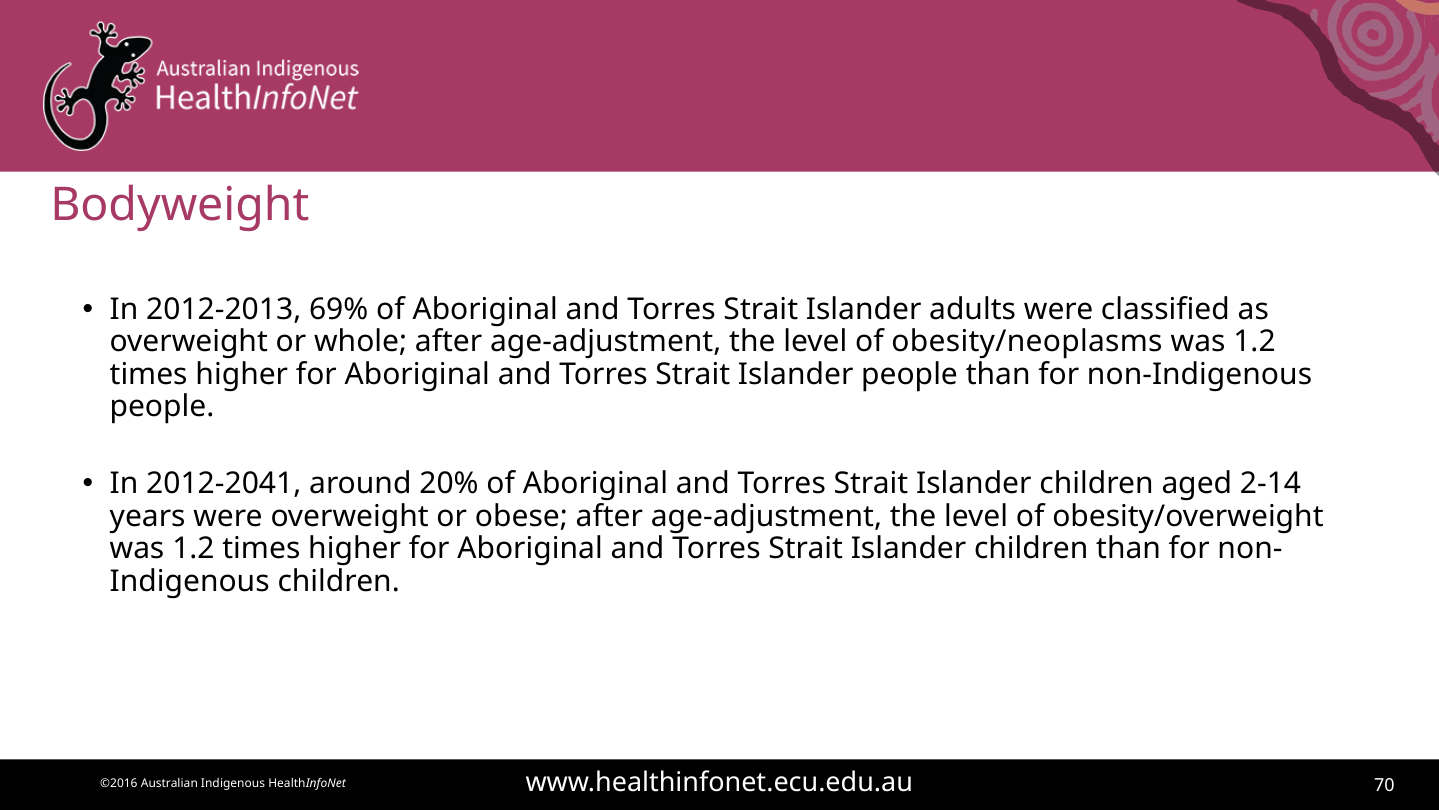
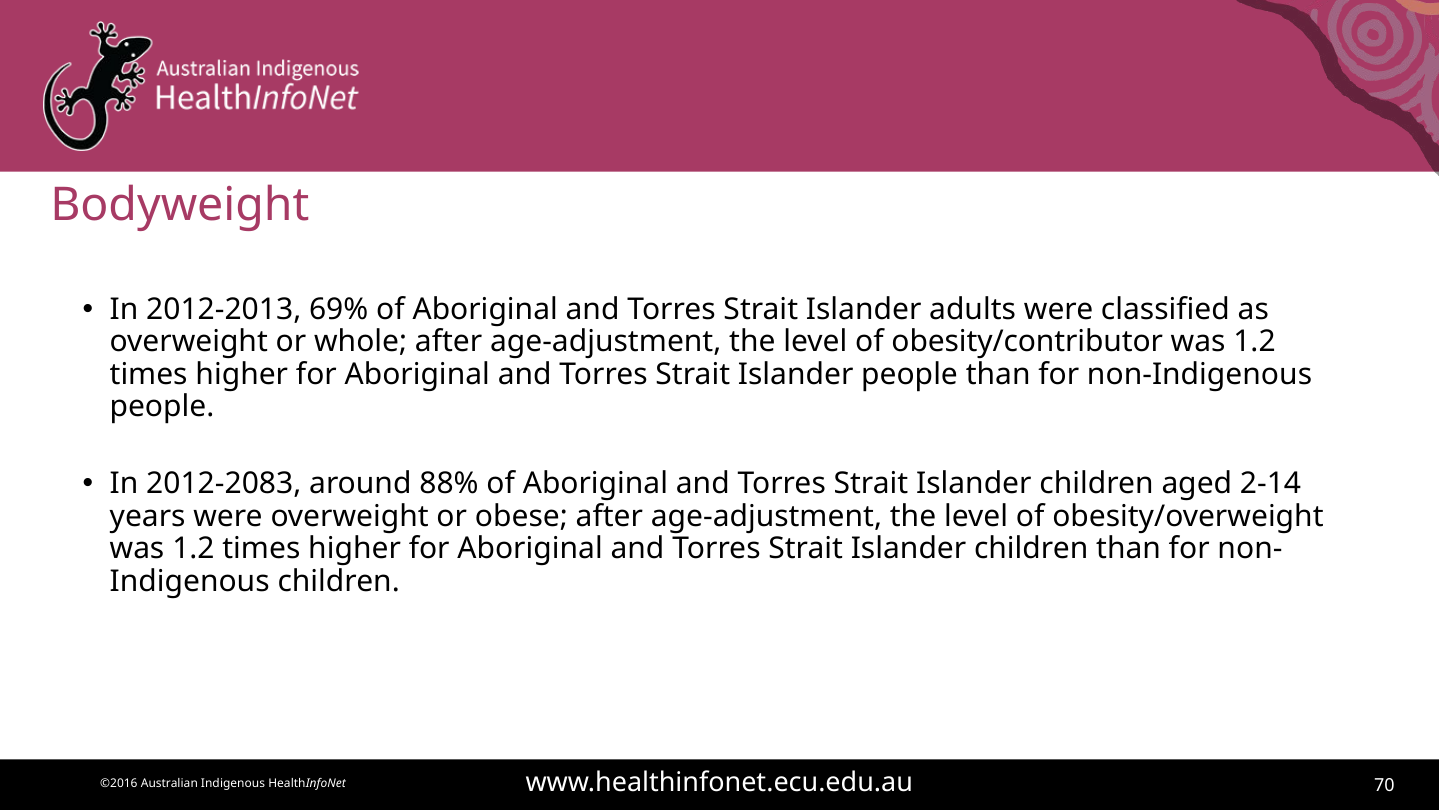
obesity/neoplasms: obesity/neoplasms -> obesity/contributor (1027, 342)
2012-2041: 2012-2041 -> 2012-2083 (224, 484)
20%: 20% -> 88% (449, 484)
